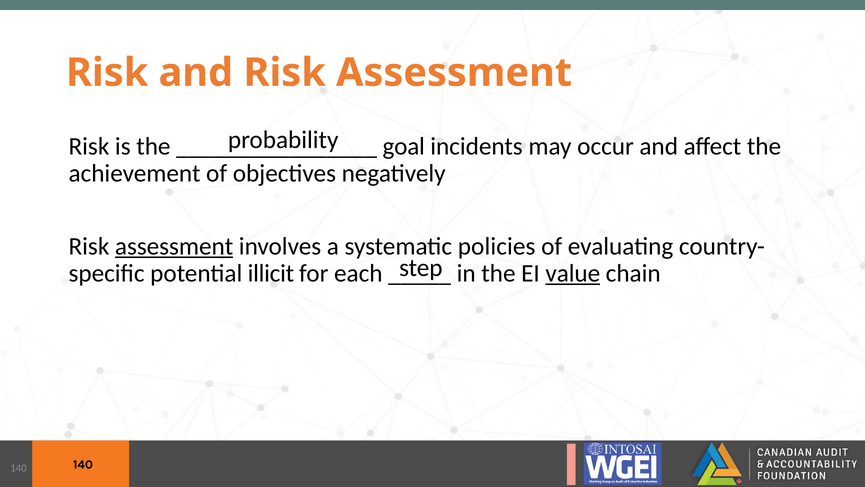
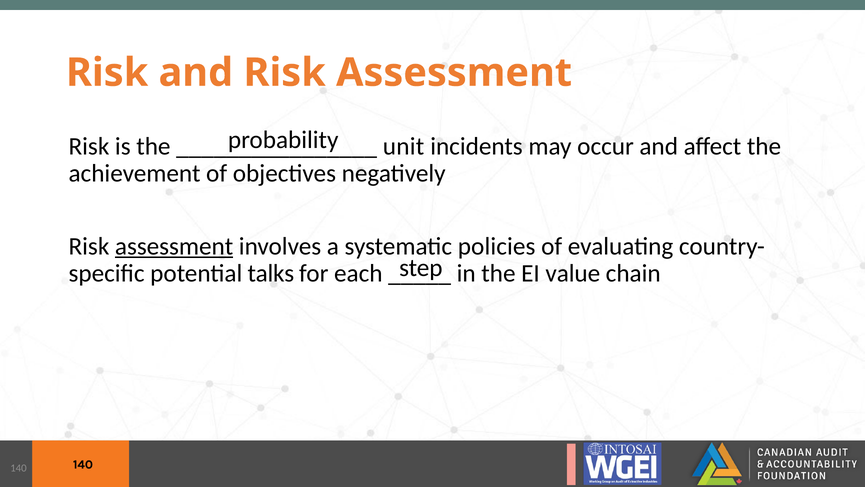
goal: goal -> unit (403, 146)
illicit: illicit -> talks (271, 273)
value underline: present -> none (573, 273)
